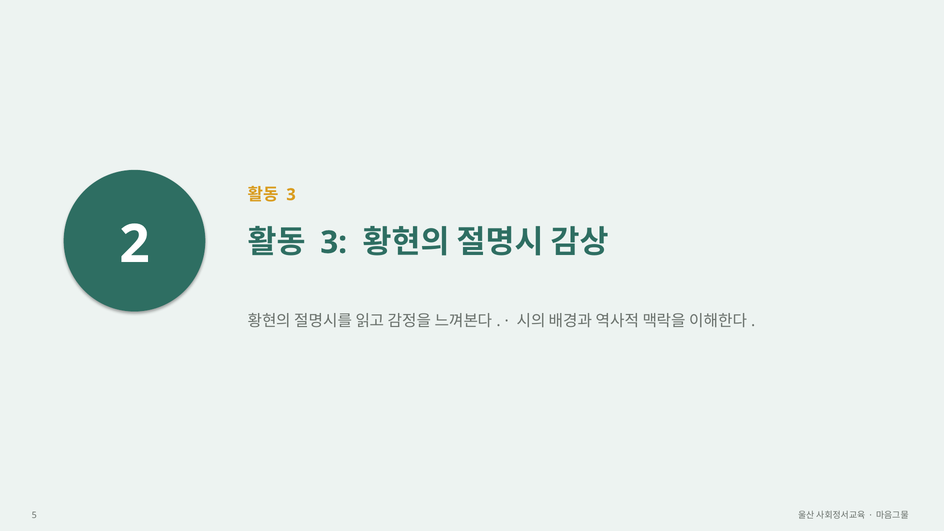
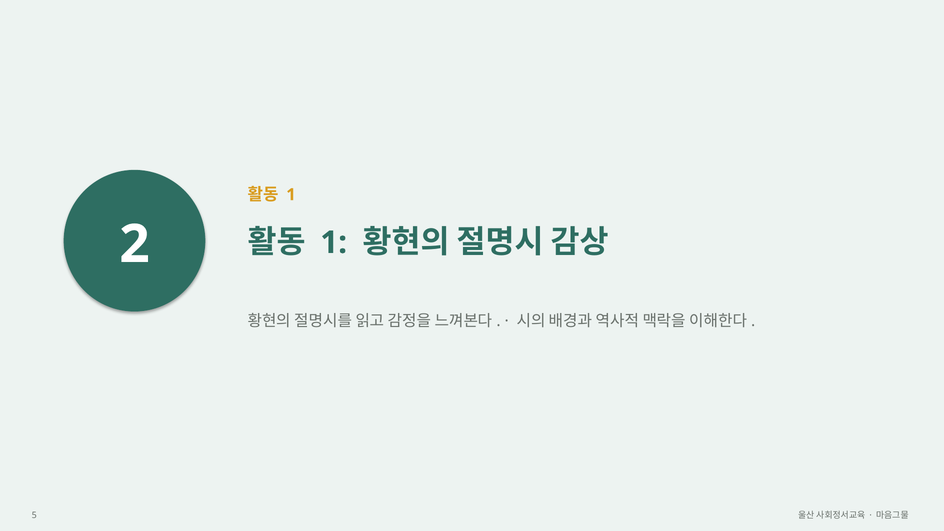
3: 3 -> 1 (291, 195)
3: 3 -> 1 (334, 243)
